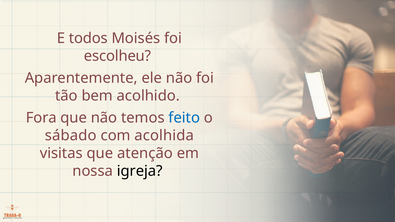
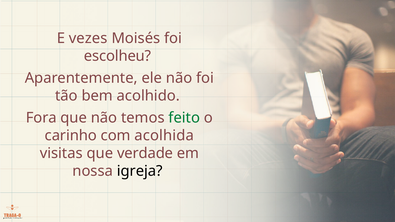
todos: todos -> vezes (88, 38)
feito colour: blue -> green (184, 118)
sábado: sábado -> carinho (71, 135)
atenção: atenção -> verdade (145, 153)
